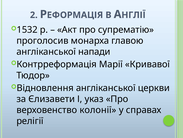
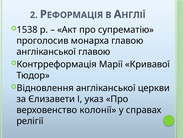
1532: 1532 -> 1538 (27, 30)
англіканської напади: напади -> главою (94, 51)
